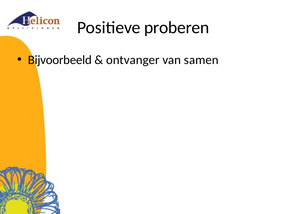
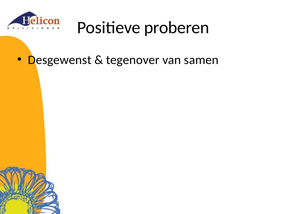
Bijvoorbeeld: Bijvoorbeeld -> Desgewenst (60, 60)
ontvanger: ontvanger -> tegenover (133, 60)
